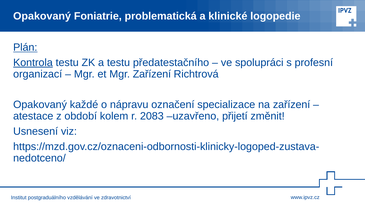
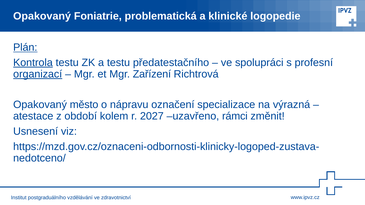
organizací underline: none -> present (38, 74)
každé: každé -> město (84, 105)
na zařízení: zařízení -> výrazná (292, 105)
2083: 2083 -> 2027 (152, 116)
přijetí: přijetí -> rámci (235, 116)
